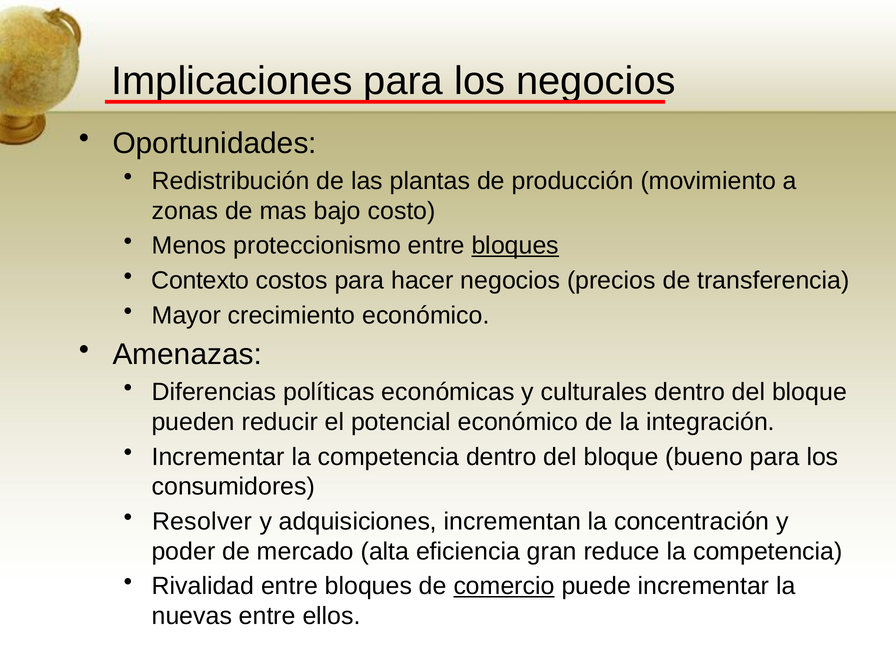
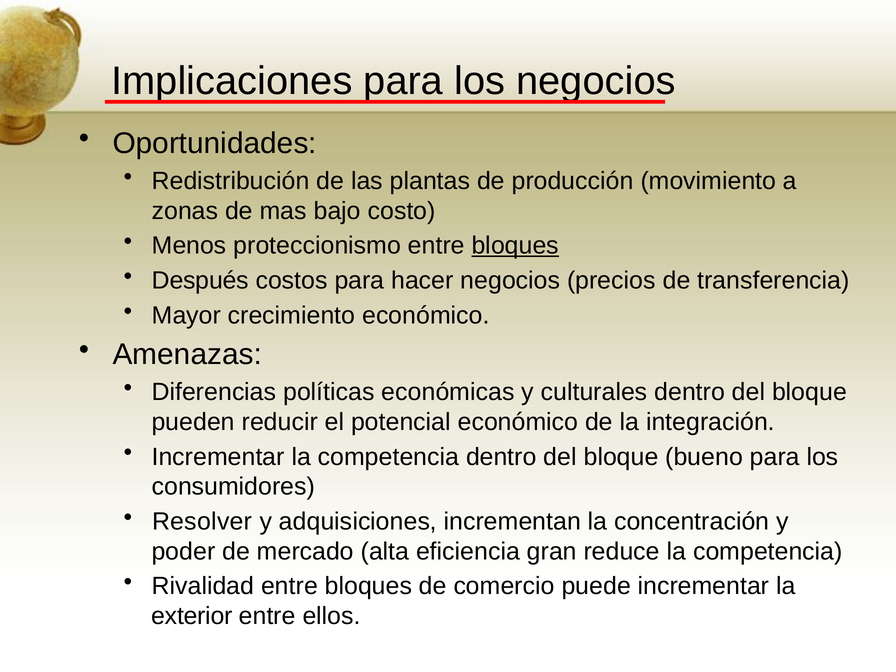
Contexto: Contexto -> Después (200, 281)
comercio underline: present -> none (504, 586)
nuevas: nuevas -> exterior (192, 616)
